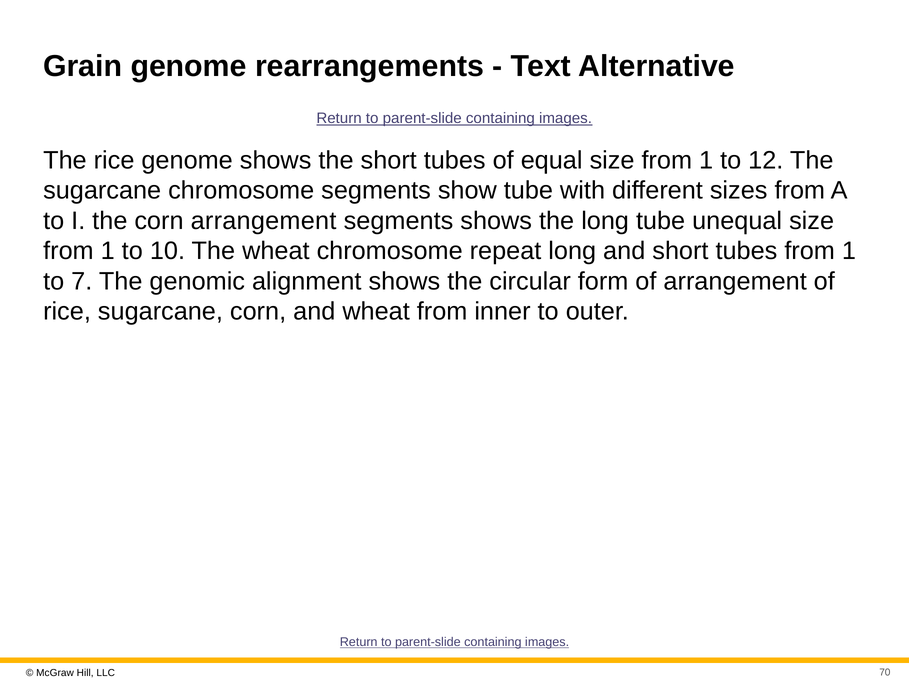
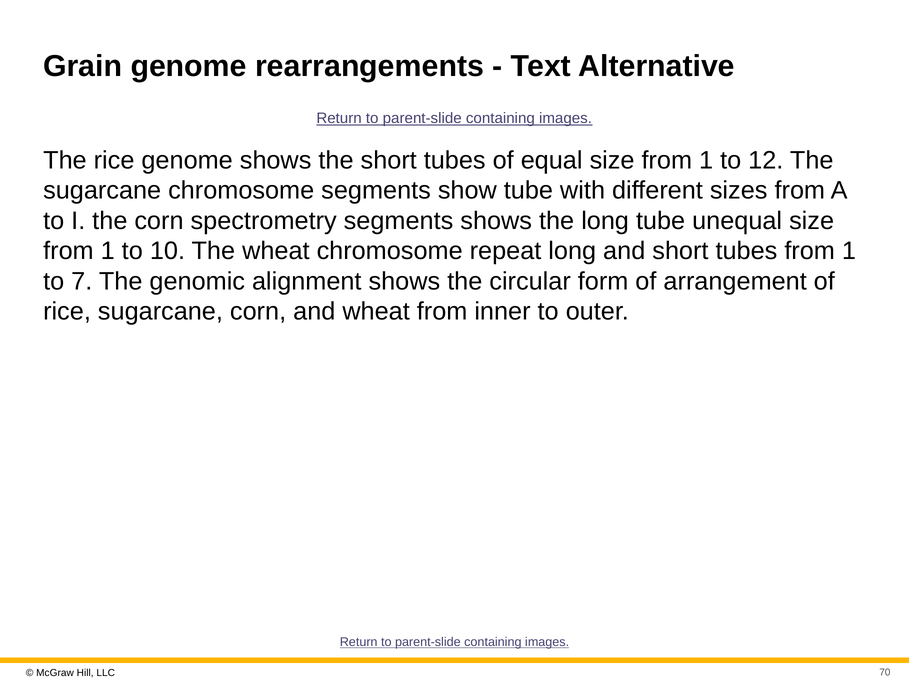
corn arrangement: arrangement -> spectrometry (264, 221)
